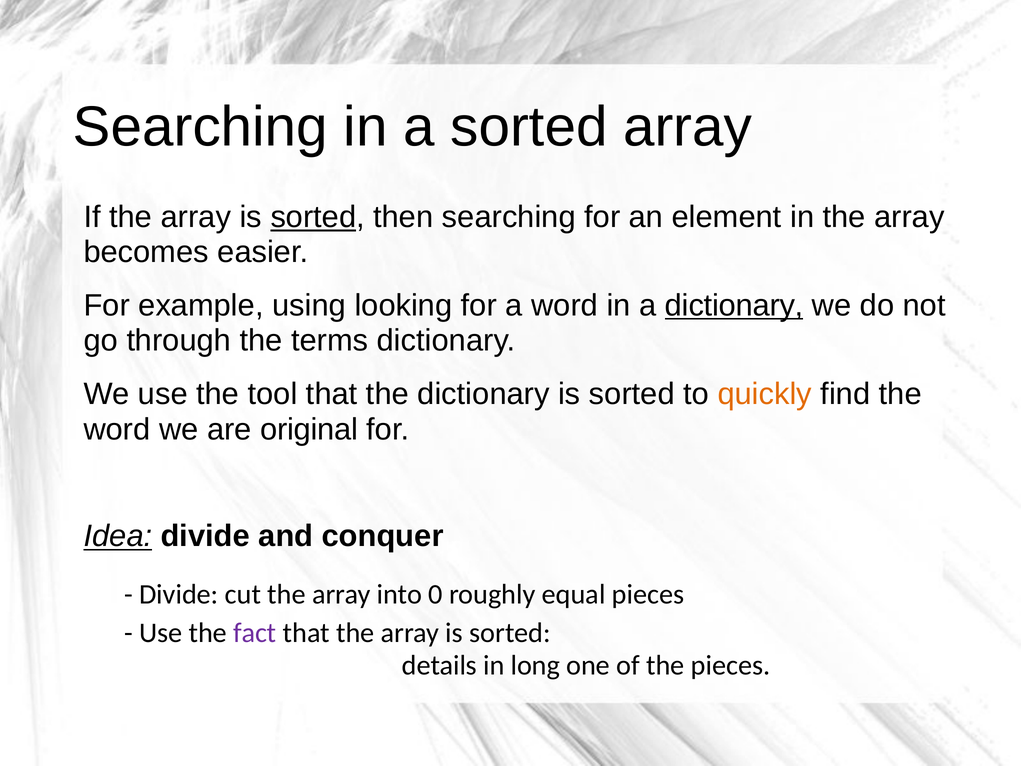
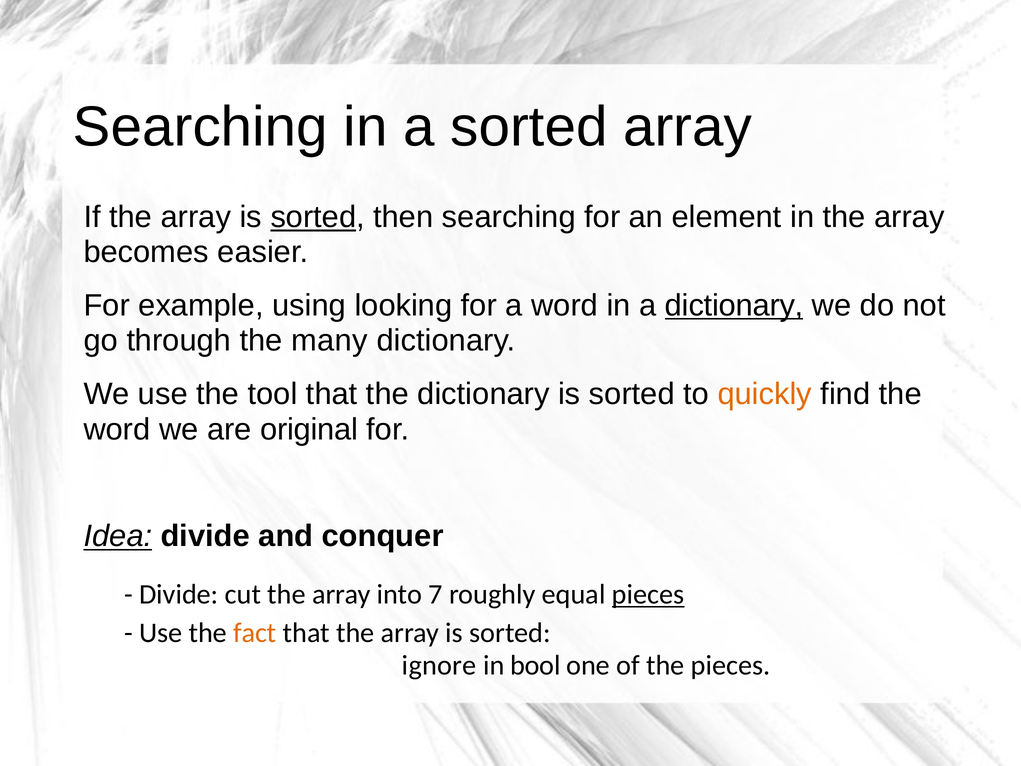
terms: terms -> many (330, 341)
0: 0 -> 7 (436, 594)
pieces underline: none -> present (648, 594)
fact colour: purple -> orange (255, 633)
details: details -> ignore (439, 665)
long: long -> bool (535, 665)
